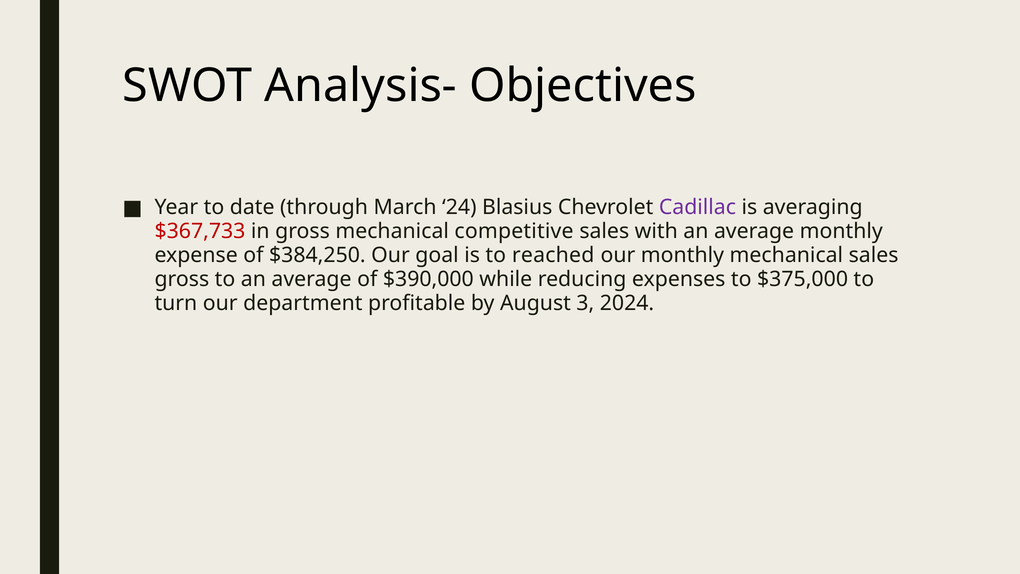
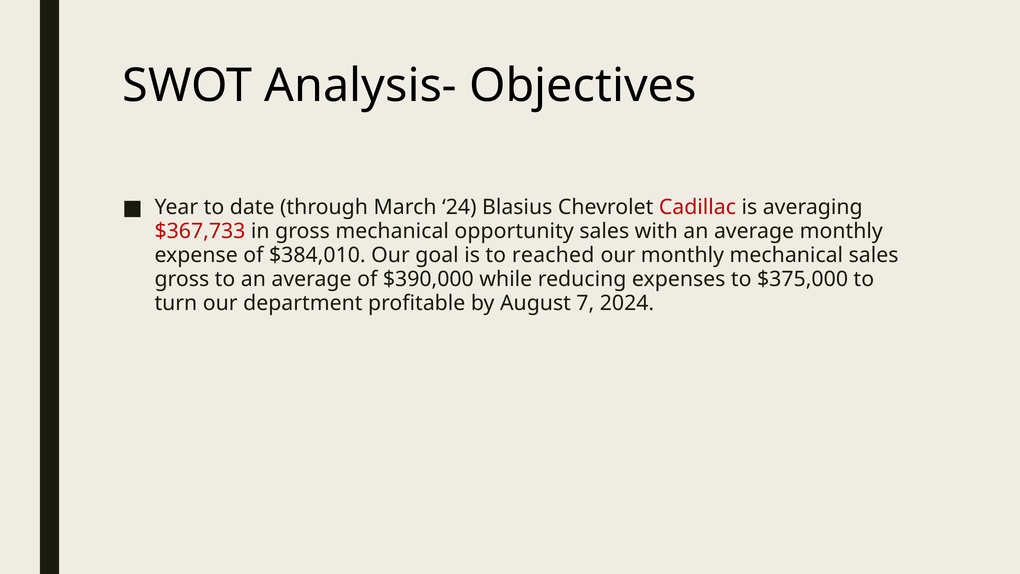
Cadillac colour: purple -> red (697, 207)
competitive: competitive -> opportunity (514, 231)
$384,250: $384,250 -> $384,010 (317, 255)
3: 3 -> 7 (585, 303)
